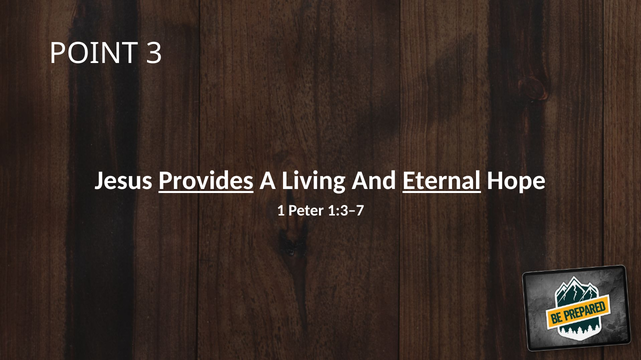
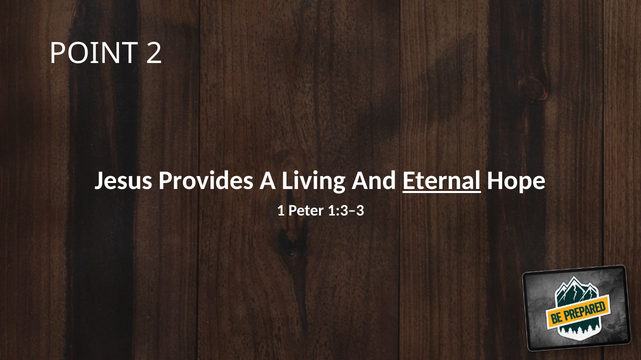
3: 3 -> 2 (154, 54)
Provides underline: present -> none (206, 181)
1:3–7: 1:3–7 -> 1:3–3 (346, 211)
